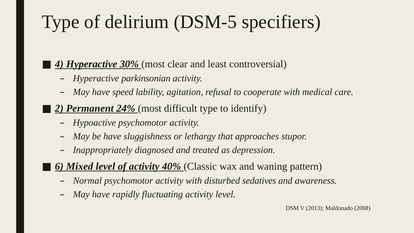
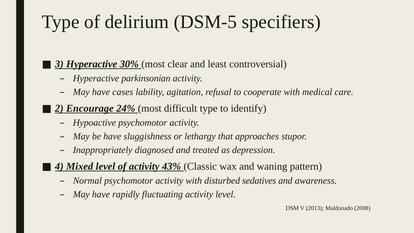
4: 4 -> 3 (59, 64)
speed: speed -> cases (123, 92)
Permanent: Permanent -> Encourage (90, 108)
6: 6 -> 4 (59, 166)
40%: 40% -> 43% (172, 166)
